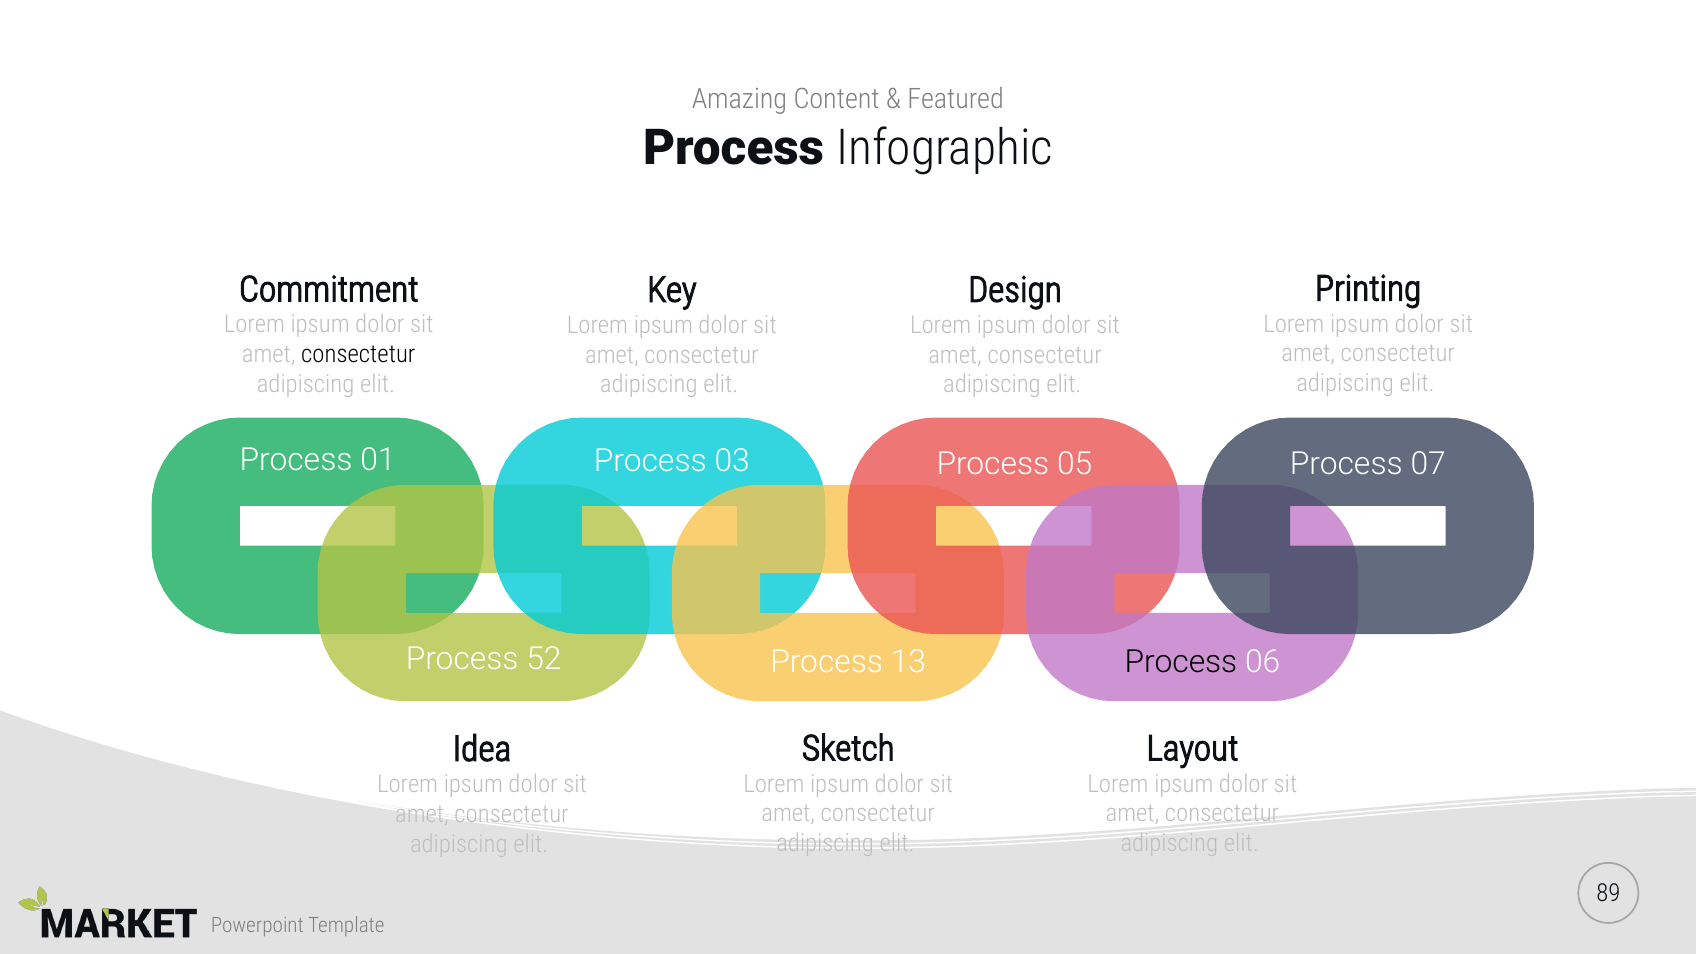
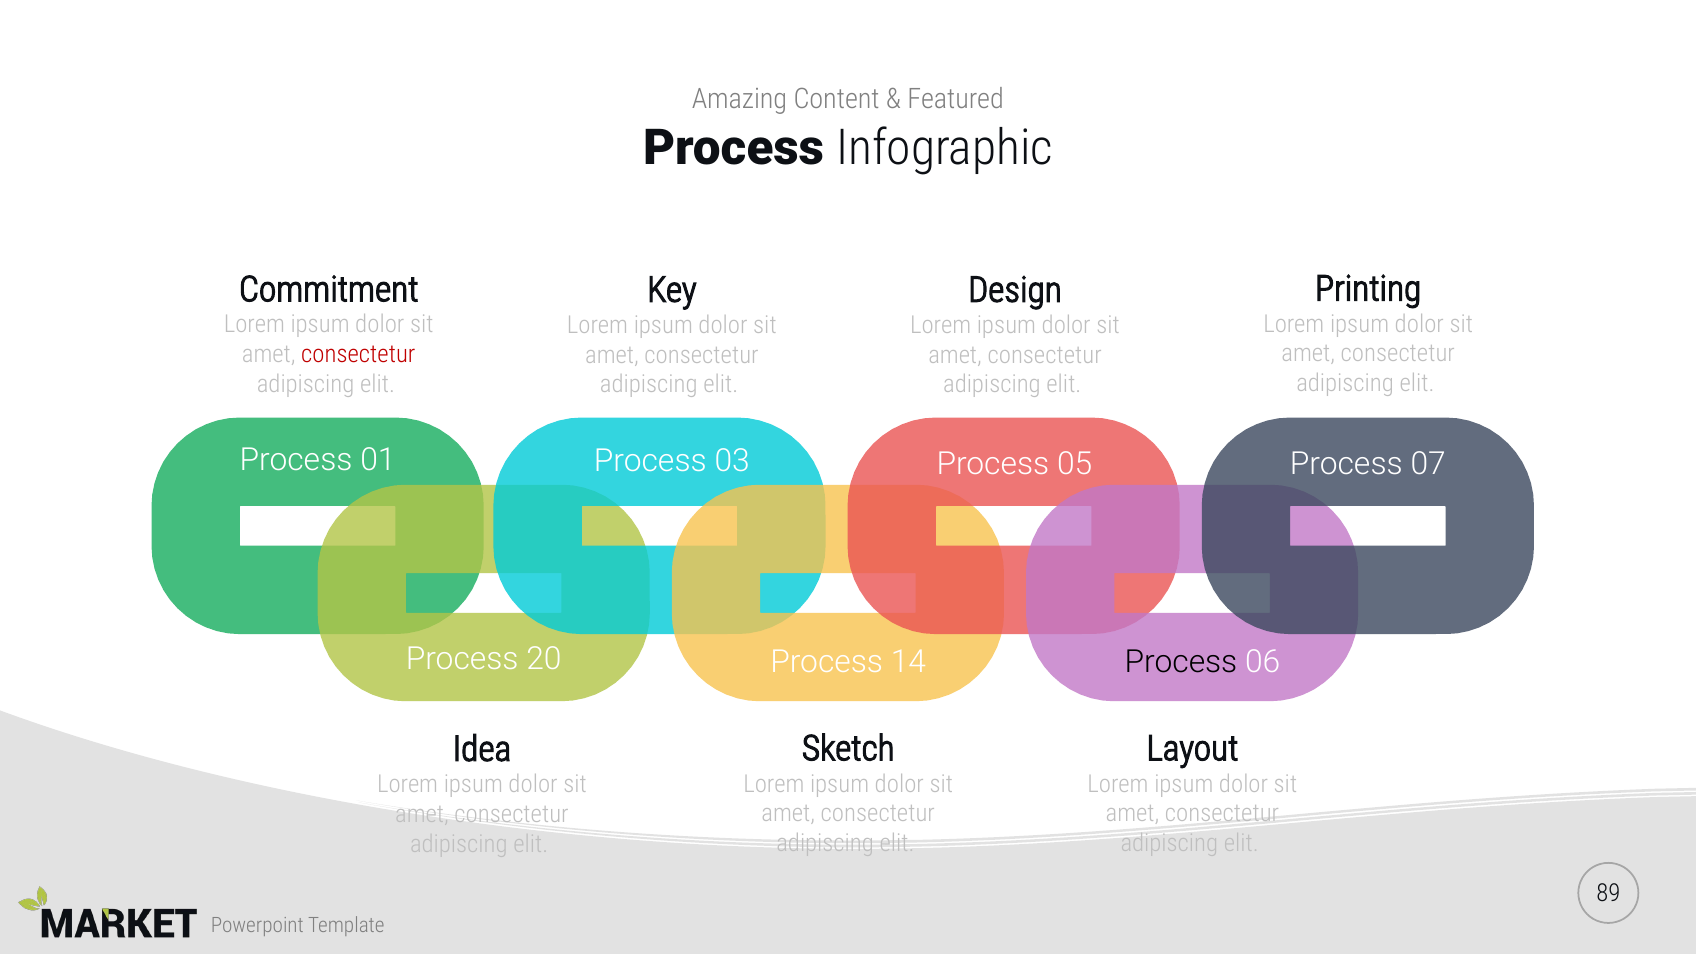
consectetur colour: black -> red (358, 355)
52: 52 -> 20 (544, 659)
13: 13 -> 14 (908, 662)
